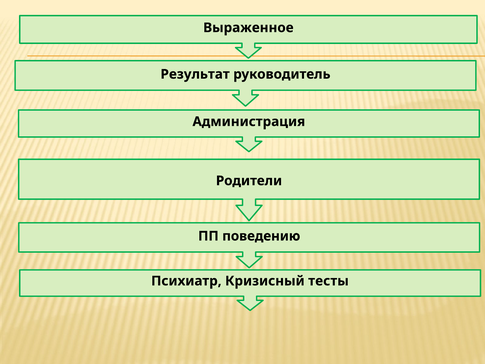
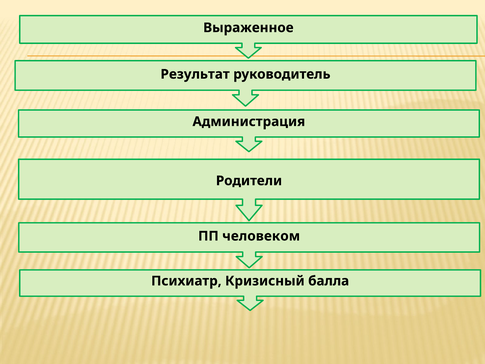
поведению: поведению -> человеком (261, 236)
тесты: тесты -> балла (329, 281)
